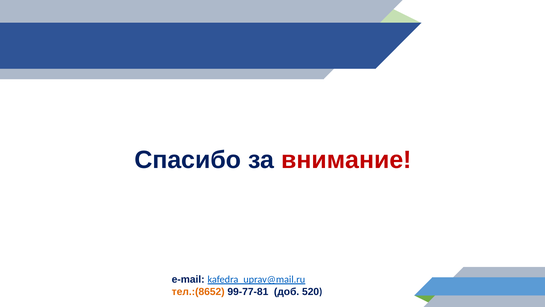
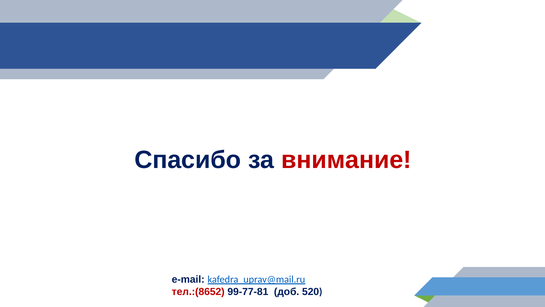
тел.:(8652 colour: orange -> red (198, 292)
